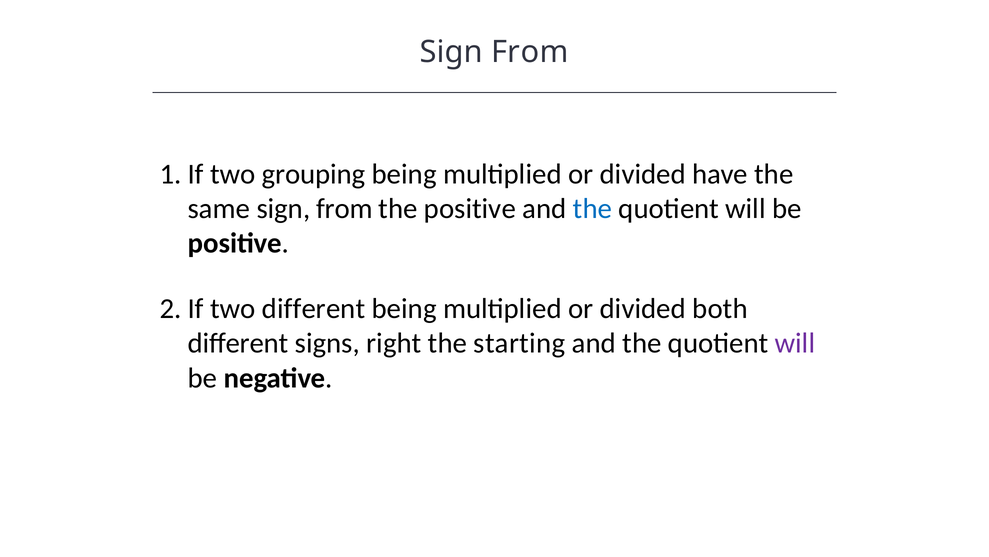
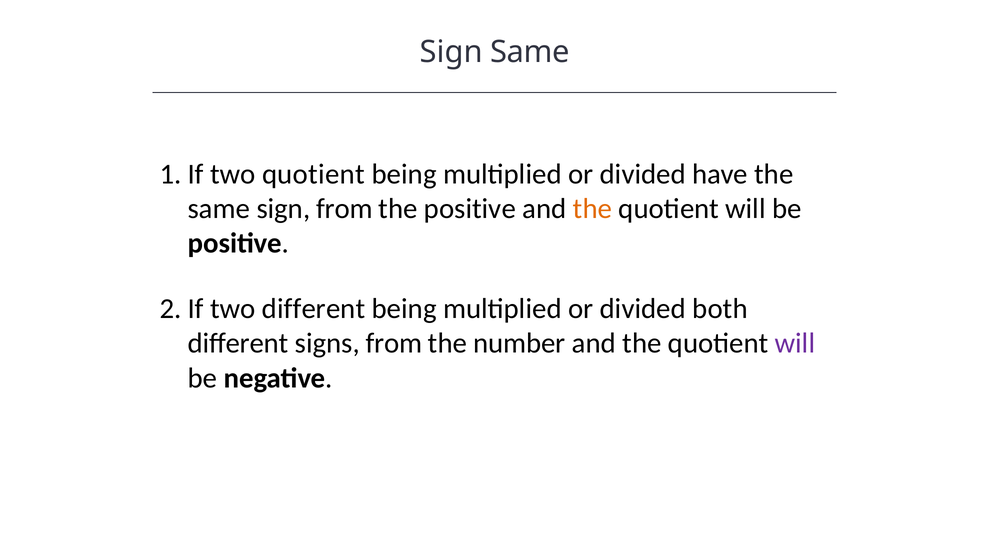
From: From -> Same (530, 52)
two grouping: grouping -> quotient (313, 174)
the colour: blue -> orange (592, 208)
signs right: right -> from (394, 343)
starting: starting -> number (520, 343)
